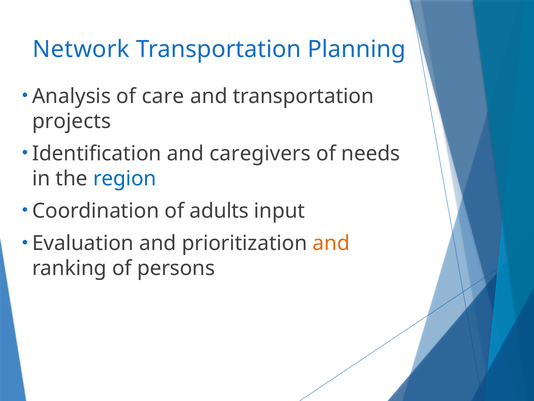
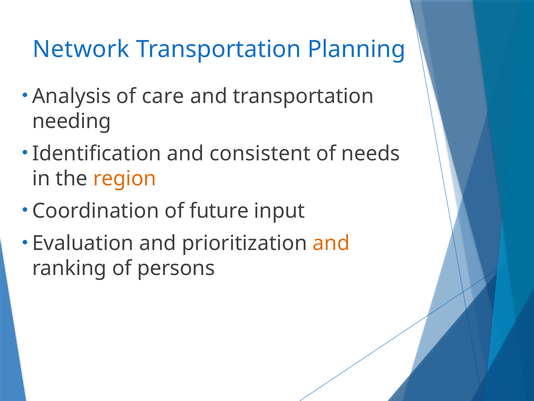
projects: projects -> needing (72, 121)
caregivers: caregivers -> consistent (260, 153)
region colour: blue -> orange (125, 178)
adults: adults -> future (219, 211)
